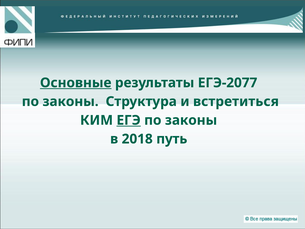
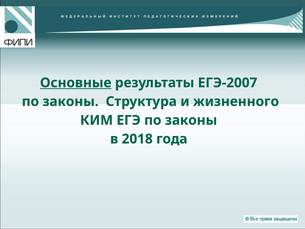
ЕГЭ-2077: ЕГЭ-2077 -> ЕГЭ-2007 (228, 83)
встретиться: встретиться -> жизненного (236, 101)
ЕГЭ underline: present -> none (129, 120)
путь: путь -> года (172, 139)
